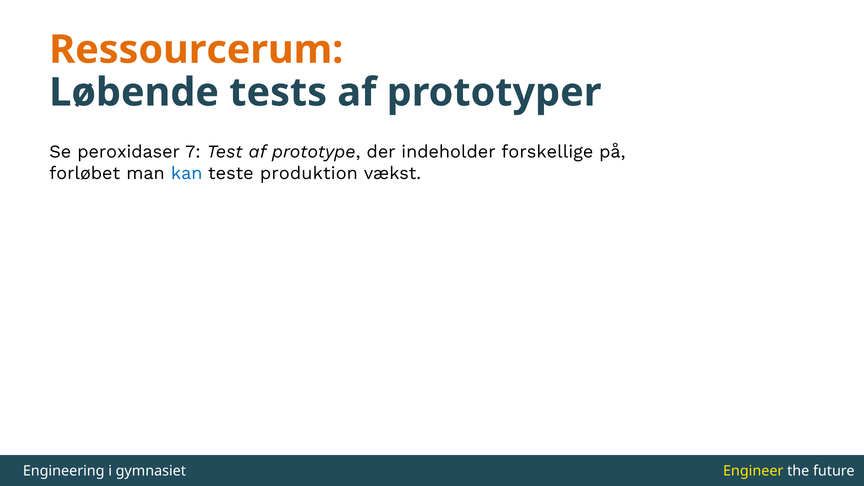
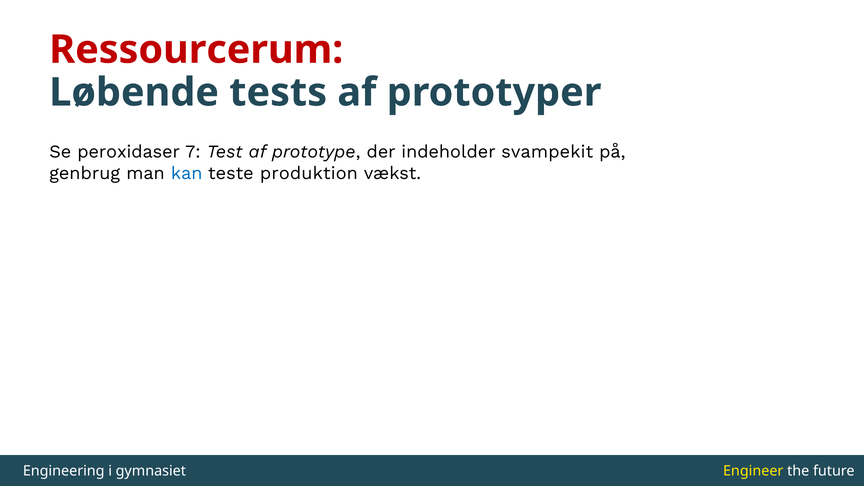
Ressourcerum colour: orange -> red (196, 50)
forskellige: forskellige -> svampekit (547, 152)
forløbet: forløbet -> genbrug (85, 173)
